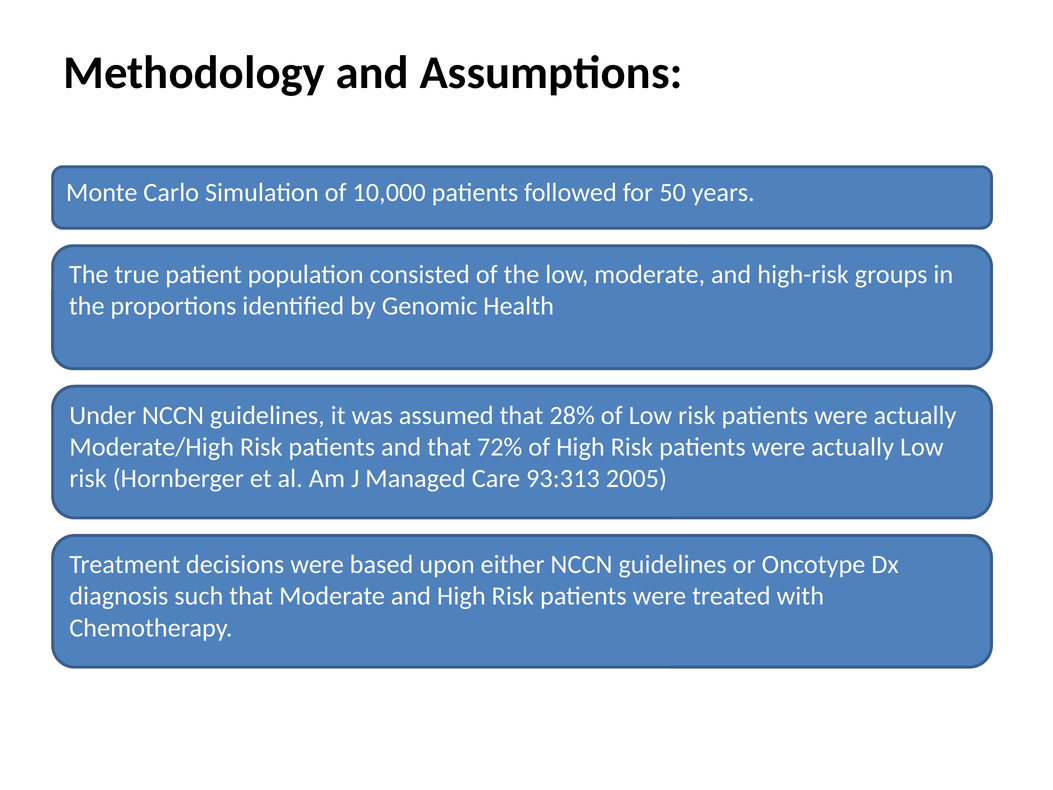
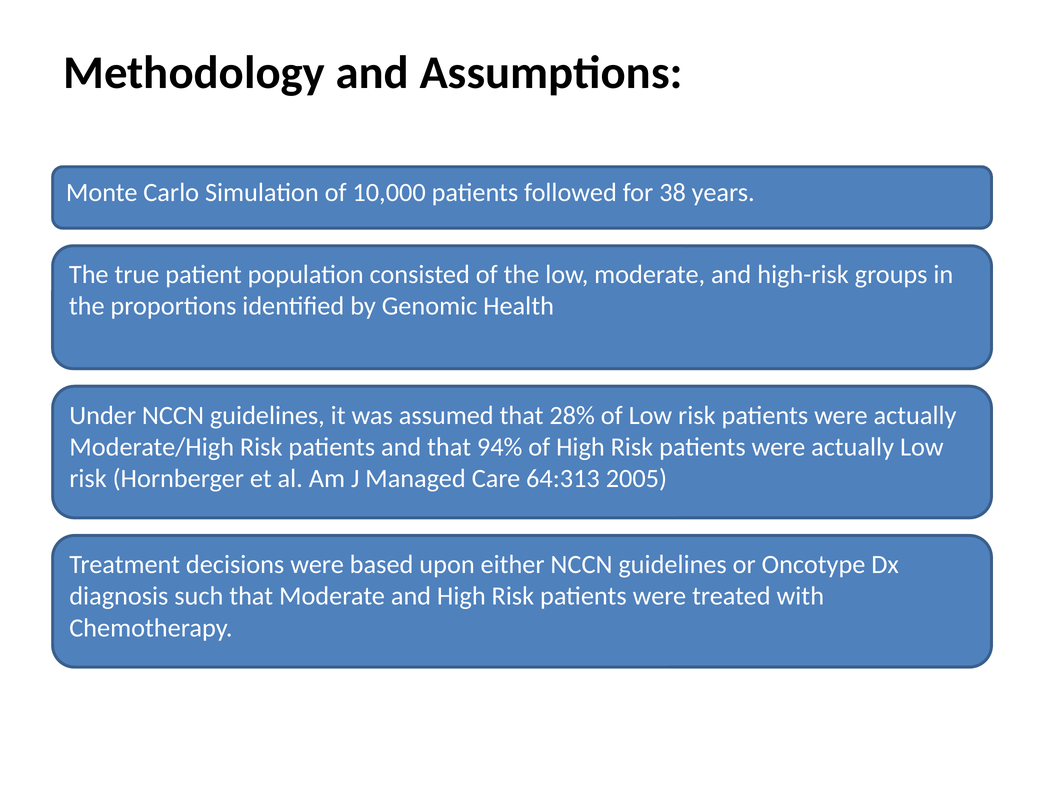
50: 50 -> 38 (673, 193)
72%: 72% -> 94% (500, 447)
93:313: 93:313 -> 64:313 (563, 478)
